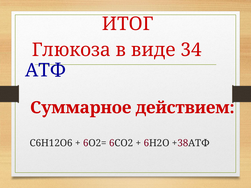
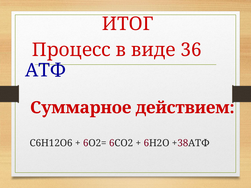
Глюкоза: Глюкоза -> Процесс (71, 50)
34: 34 -> 36 (191, 50)
